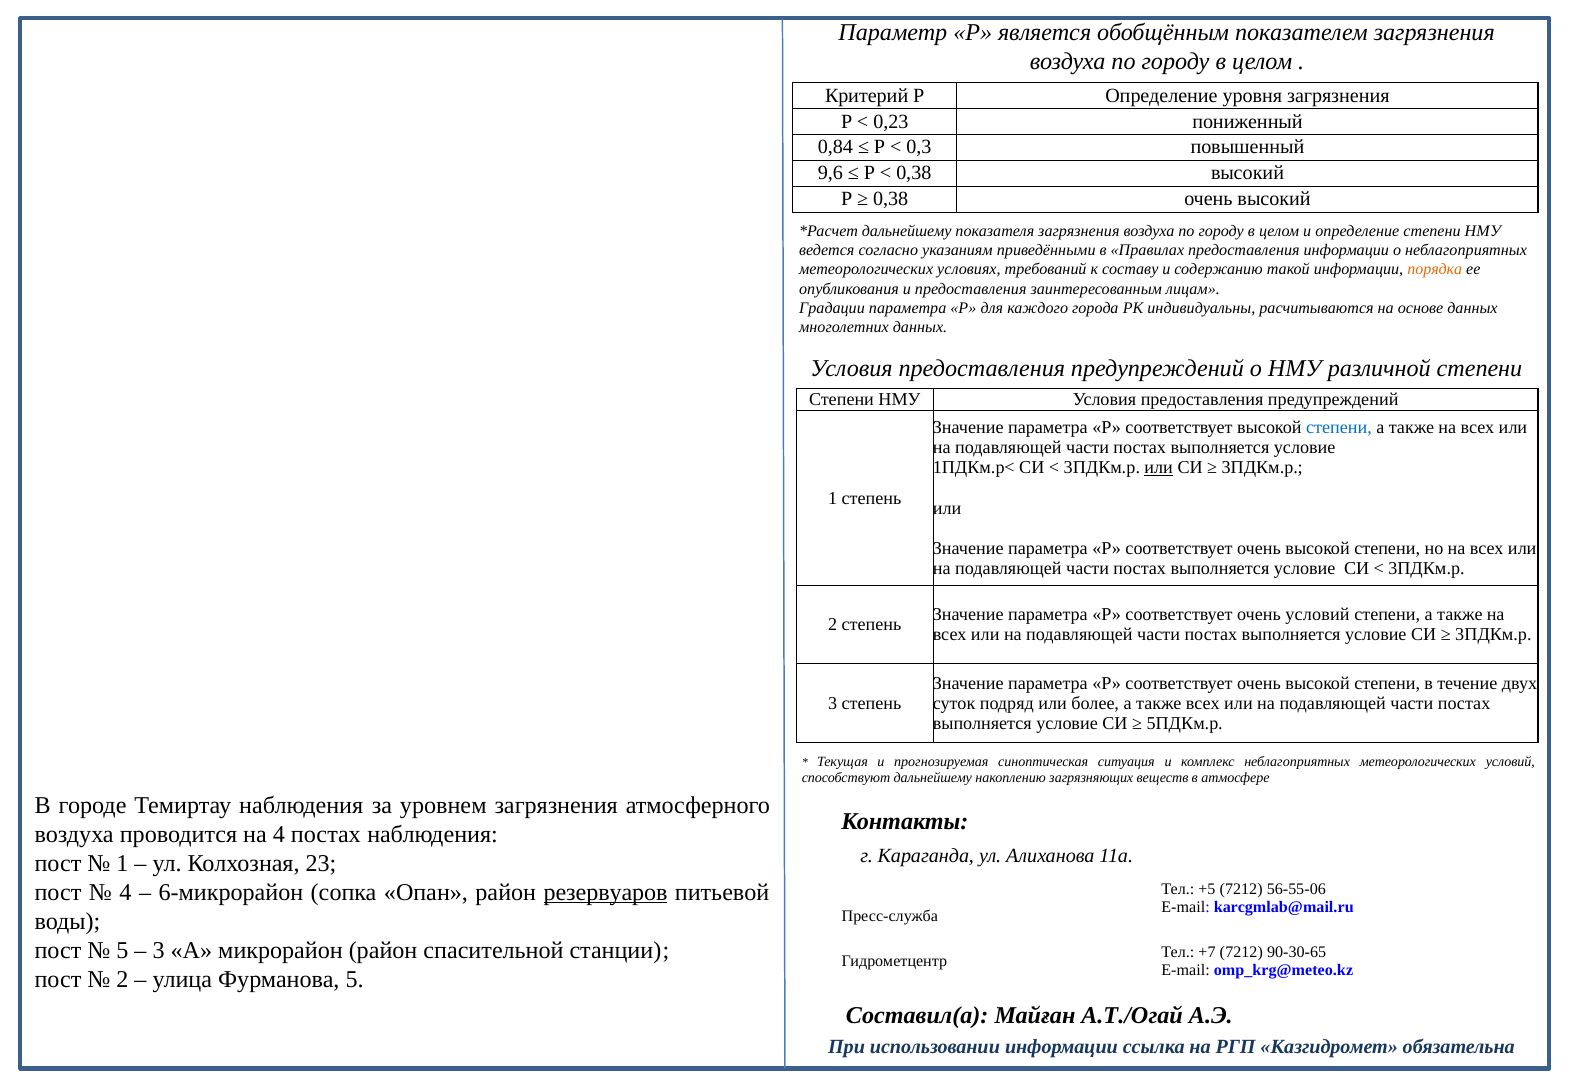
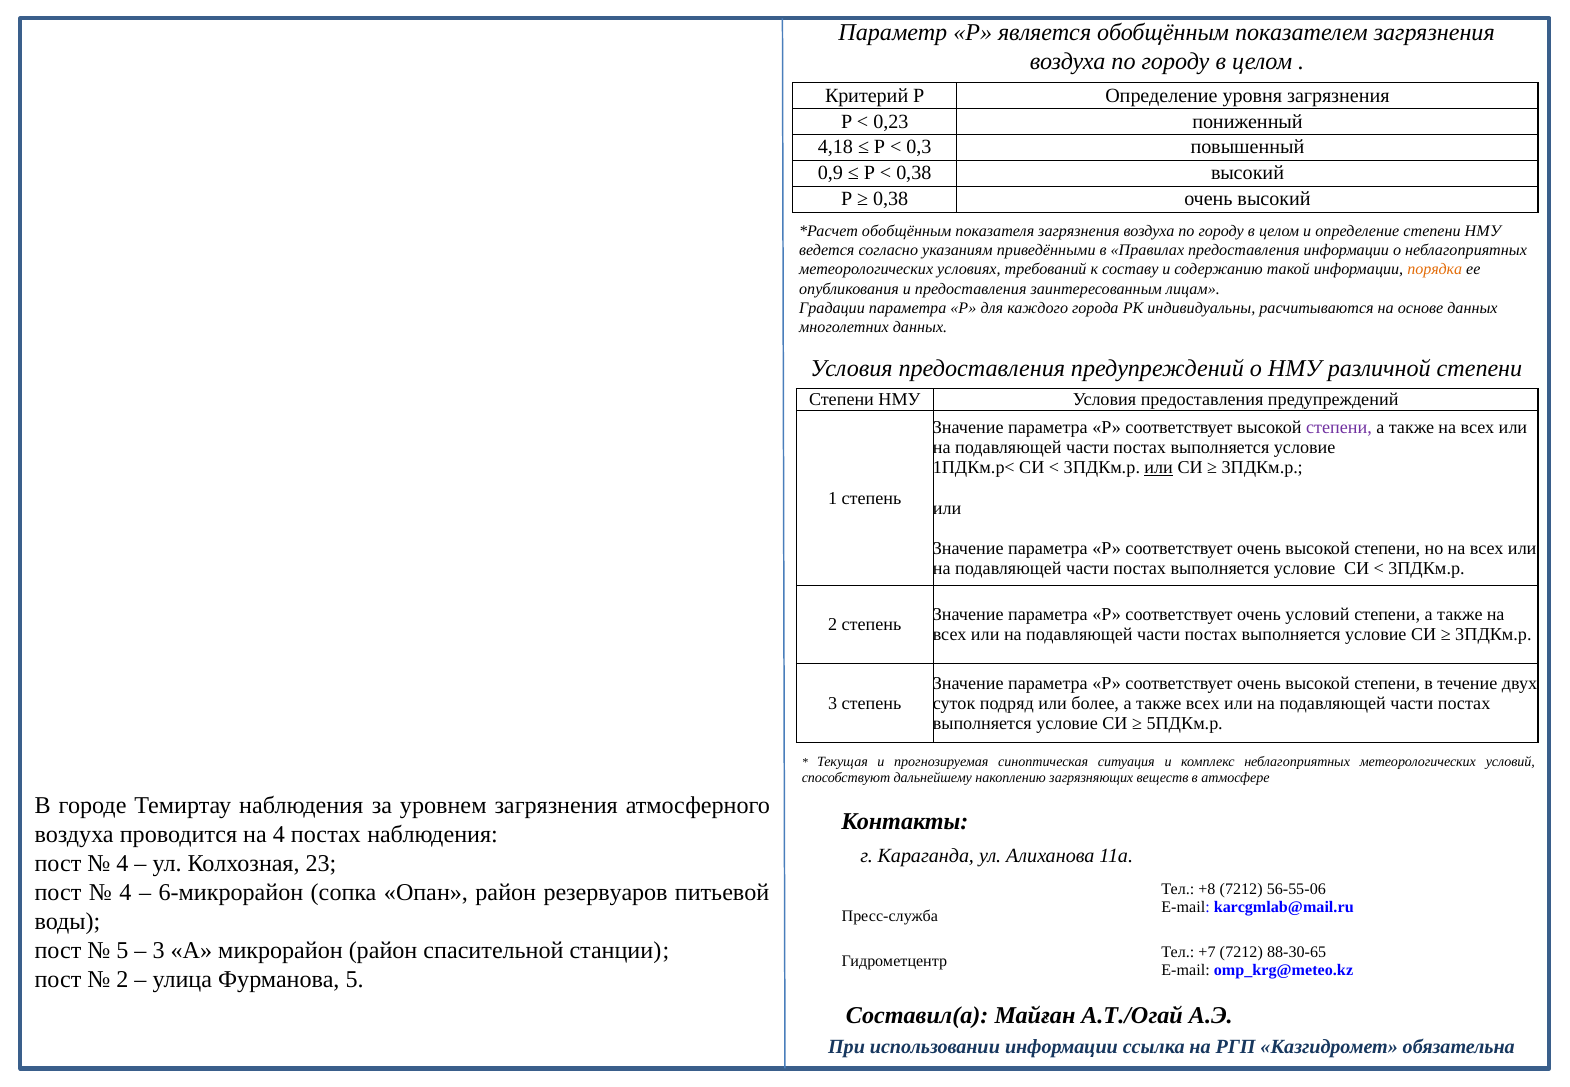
0,84: 0,84 -> 4,18 (835, 147)
9,6: 9,6 -> 0,9 (830, 173)
дальнейшему: дальнейшему -> обобщённым (907, 231)
степени colour: blue -> purple (1339, 428)
1: 1 -> 4 (122, 863)
резервуаров underline: present -> none (606, 892)
+5: +5 -> +8 (1207, 889)
90-30-65: 90-30-65 -> 88-30-65 (1297, 952)
